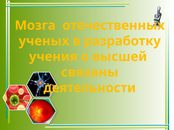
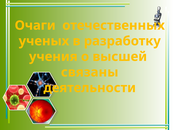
Мозга: Мозга -> Очаги (35, 26)
